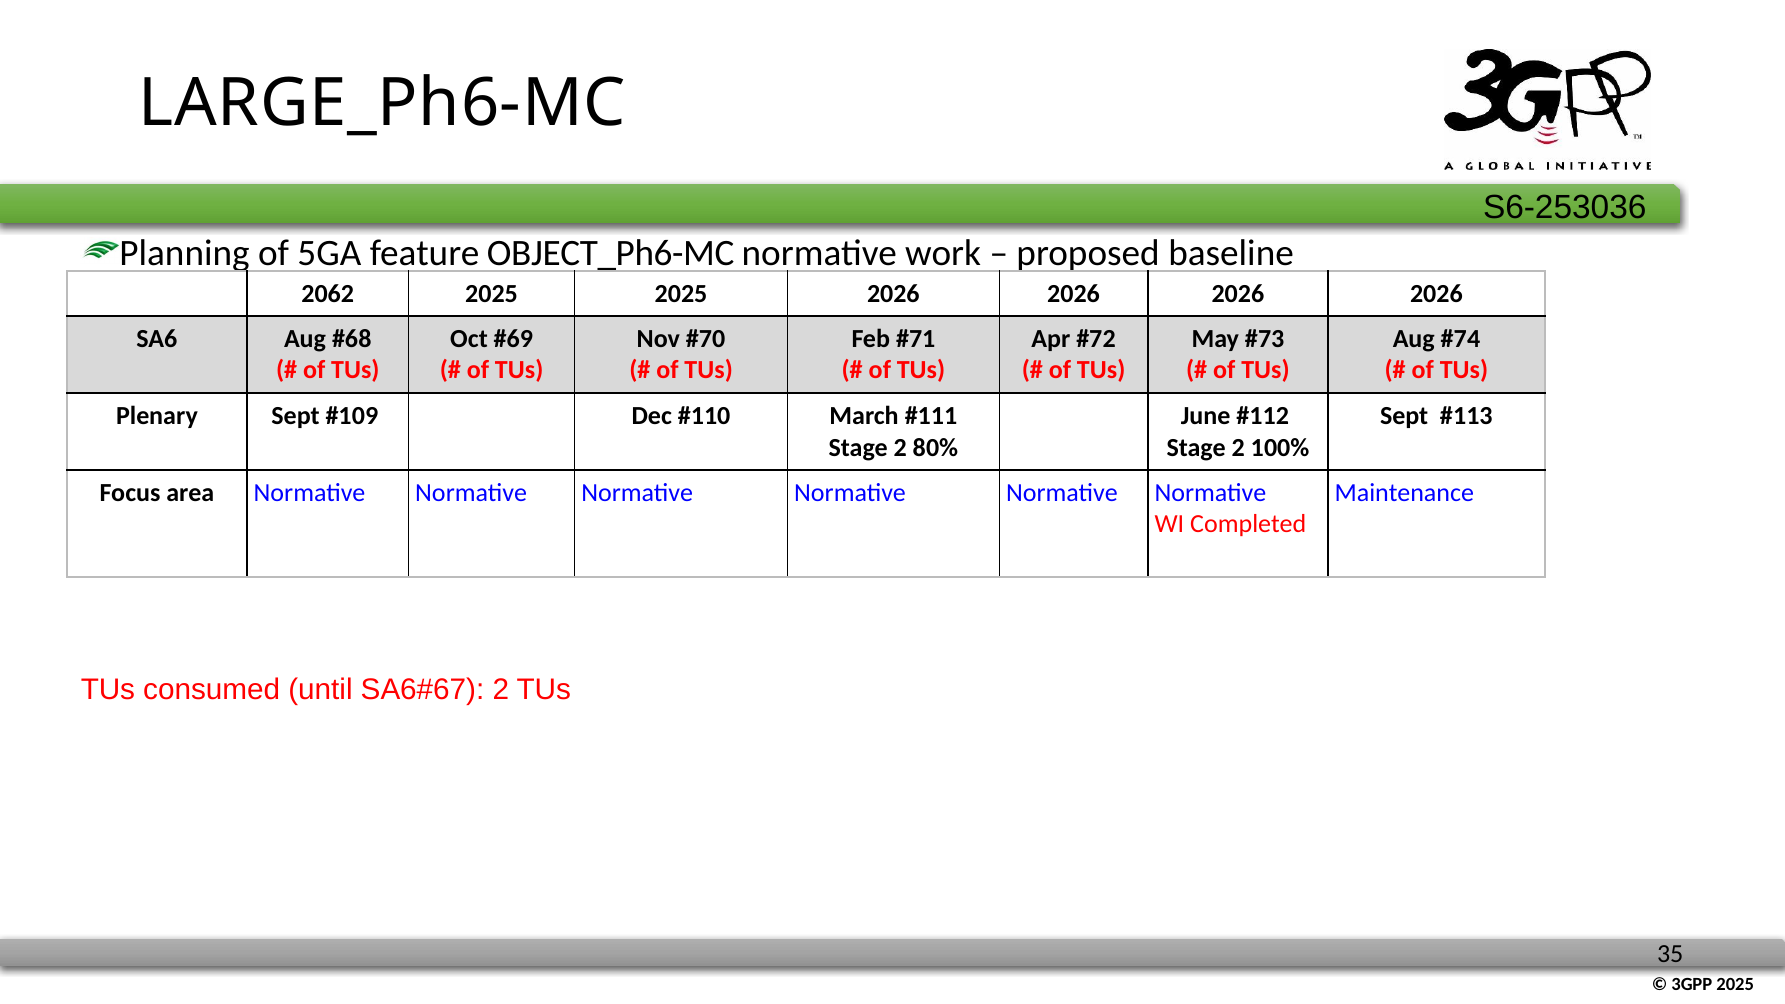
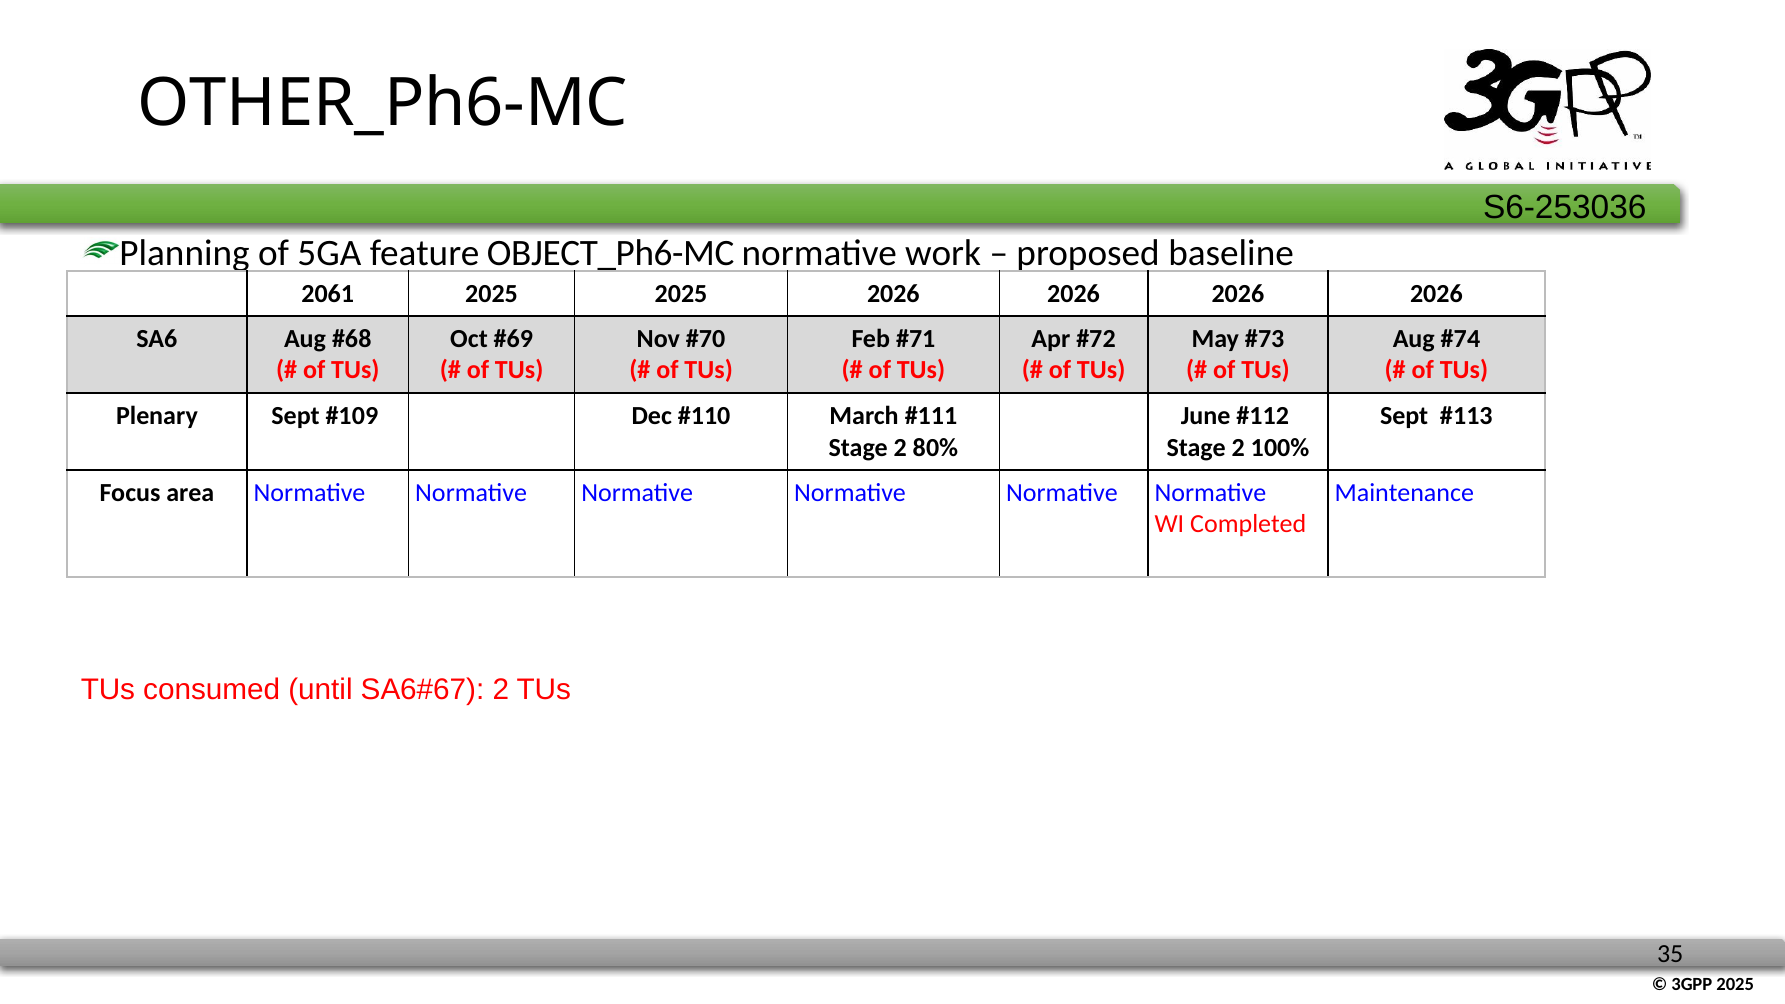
LARGE_Ph6-MC: LARGE_Ph6-MC -> OTHER_Ph6-MC (383, 103)
2062: 2062 -> 2061 (328, 294)
